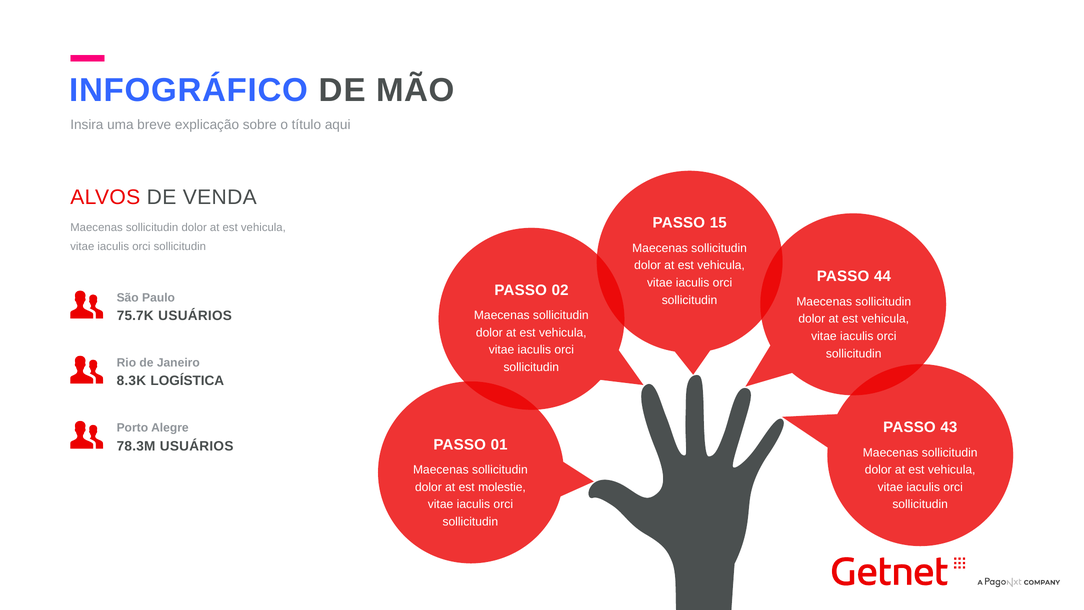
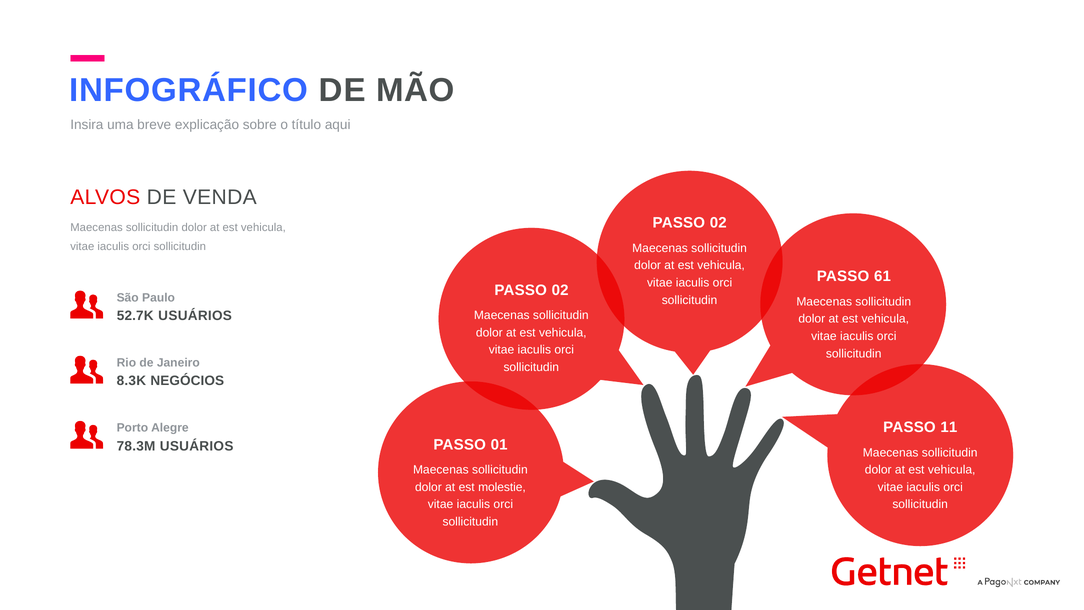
15: 15 -> 02 (718, 223)
44: 44 -> 61 (882, 276)
75.7K: 75.7K -> 52.7K (135, 316)
LOGÍSTICA: LOGÍSTICA -> NEGÓCIOS (187, 381)
43: 43 -> 11 (949, 427)
